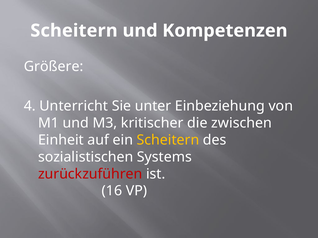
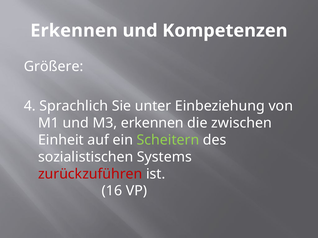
Scheitern: Scheitern -> Erkennen (74, 31)
Unterricht: Unterricht -> Sprachlich (74, 106)
M3 kritischer: kritischer -> erkennen (152, 123)
Scheitern colour: yellow -> light green (168, 140)
